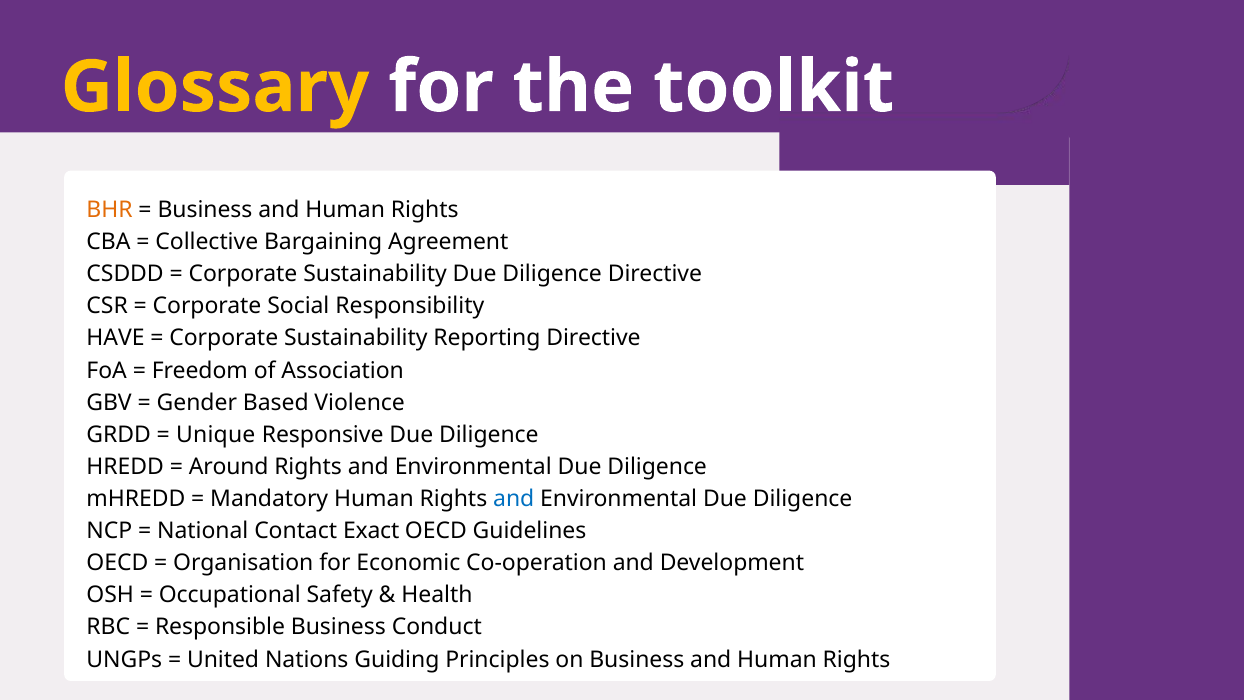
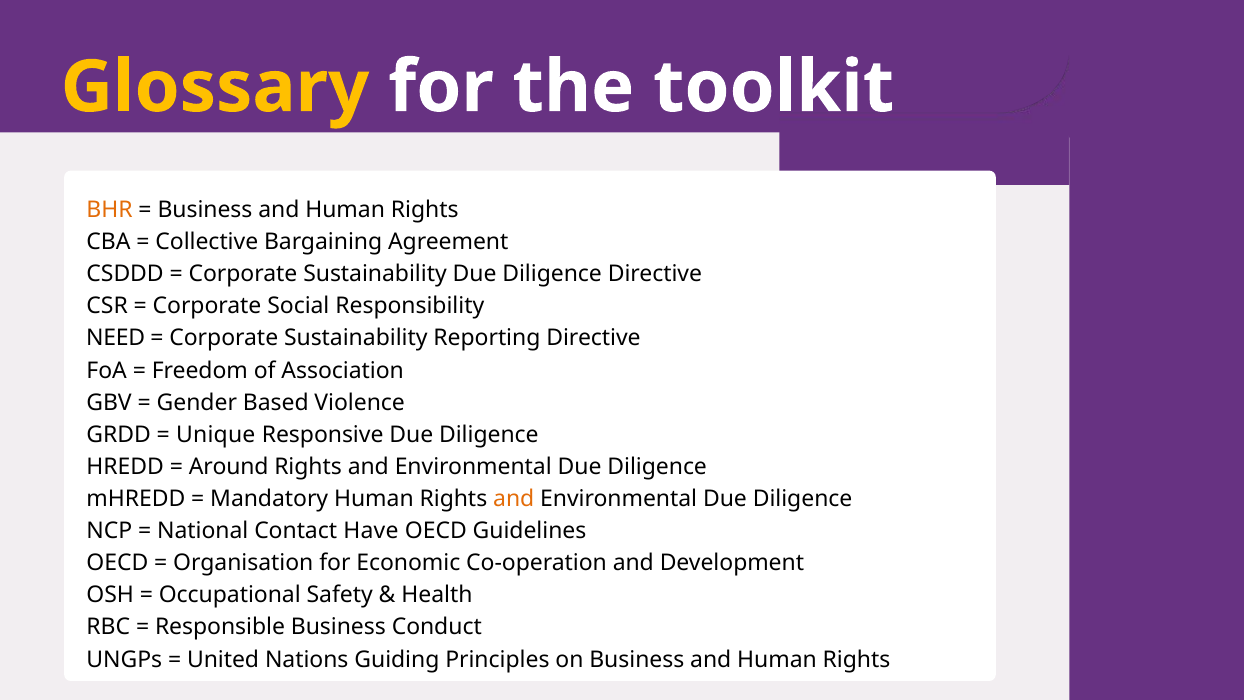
HAVE: HAVE -> NEED (116, 338)
and colour: blue -> orange (514, 499)
Exact: Exact -> Have (371, 531)
